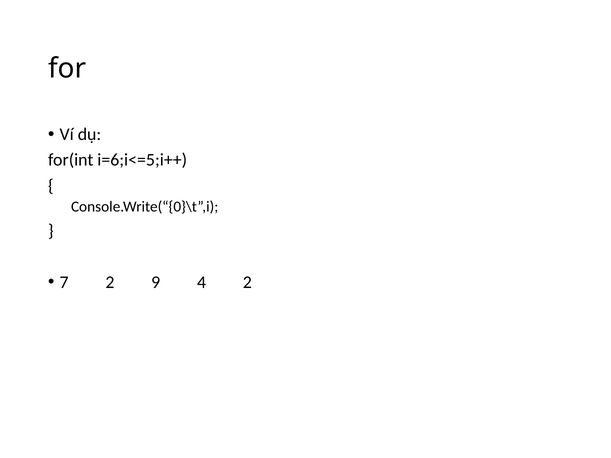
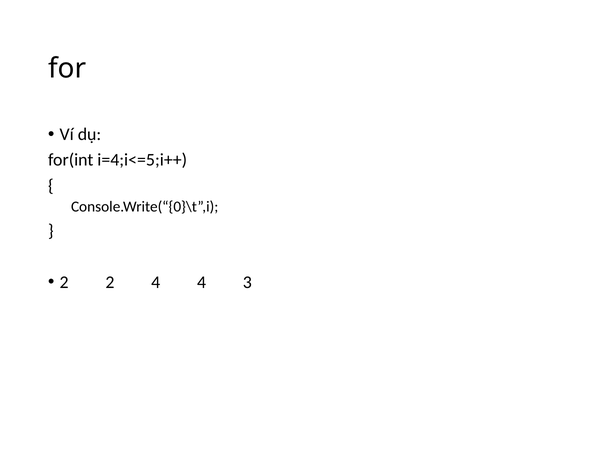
i=6;i<=5;i++: i=6;i<=5;i++ -> i=4;i<=5;i++ (142, 160)
7: 7 -> 2 (64, 282)
2 9: 9 -> 4 (156, 282)
4 2: 2 -> 3 (247, 282)
